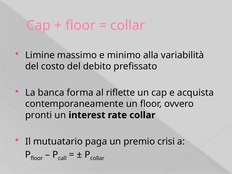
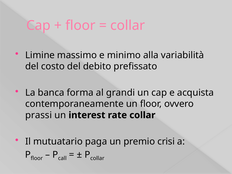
riflette: riflette -> grandi (121, 93)
pronti: pronti -> prassi (39, 115)
